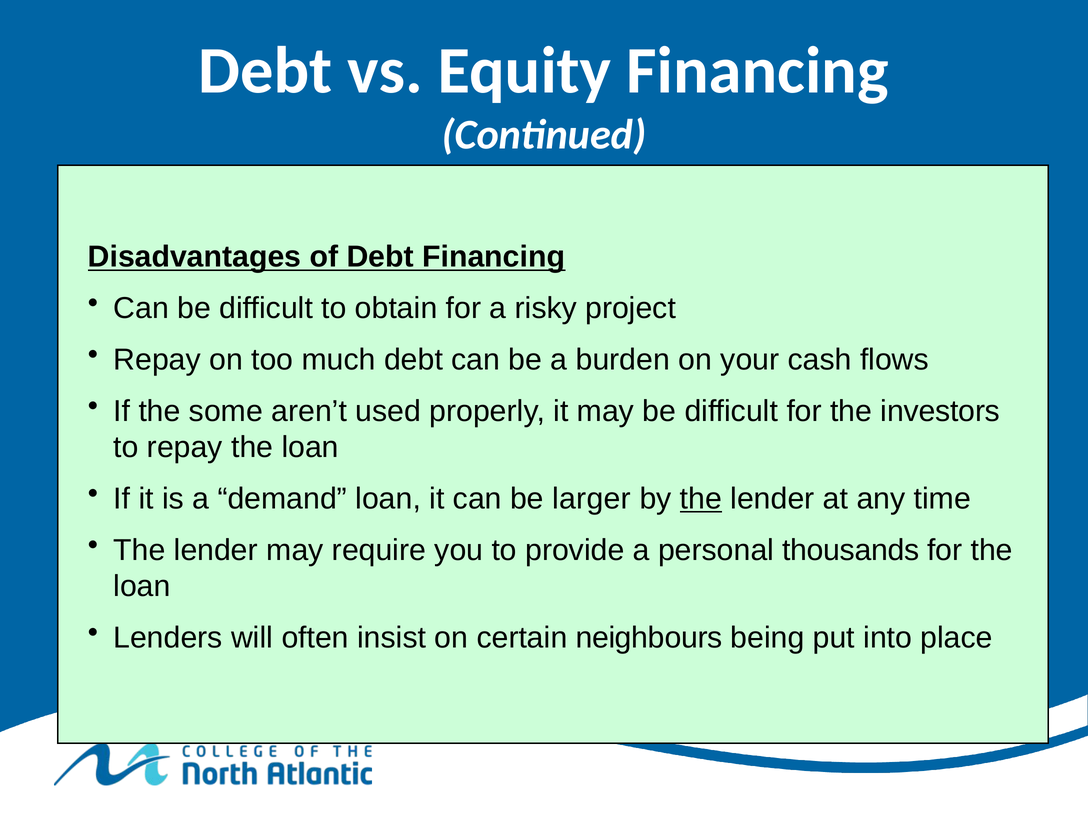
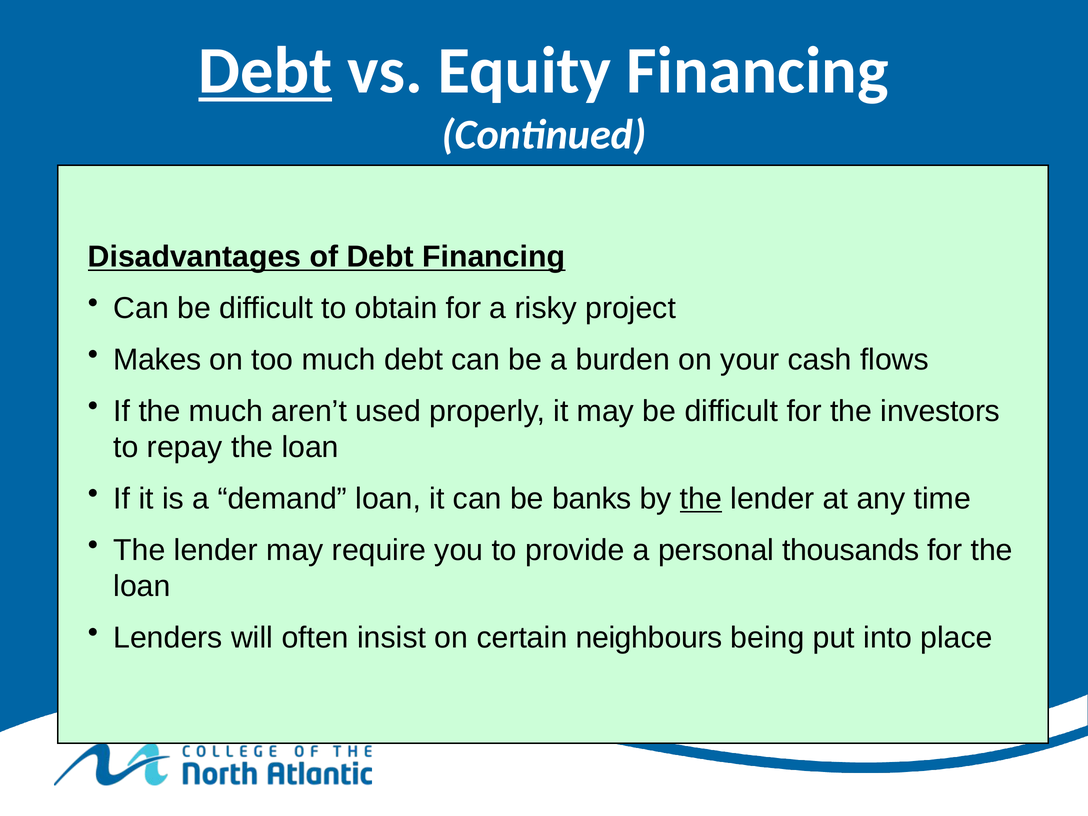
Debt underline: none -> present (265, 71)
Repay: Repay -> Makes (157, 360)
the some: some -> much (226, 411)
larger: larger -> banks (592, 499)
